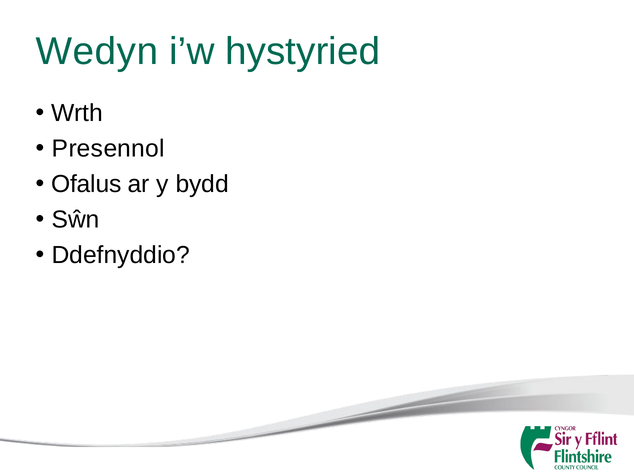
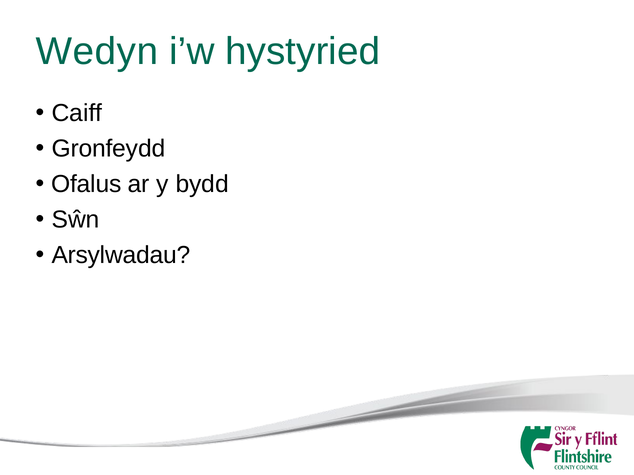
Wrth: Wrth -> Caiff (77, 113)
Presennol: Presennol -> Gronfeydd (109, 149)
Ddefnyddio: Ddefnyddio -> Arsylwadau (121, 255)
